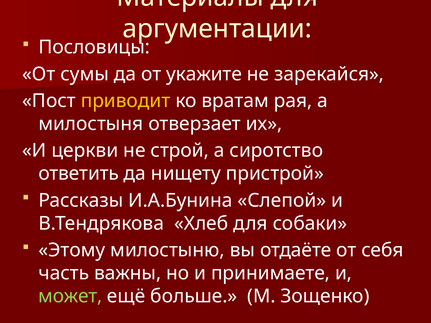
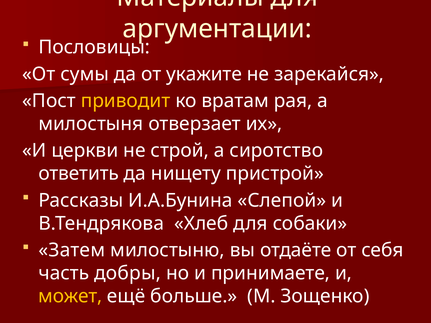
Этому: Этому -> Затем (72, 250)
важны: важны -> добры (128, 273)
может colour: light green -> yellow (70, 296)
